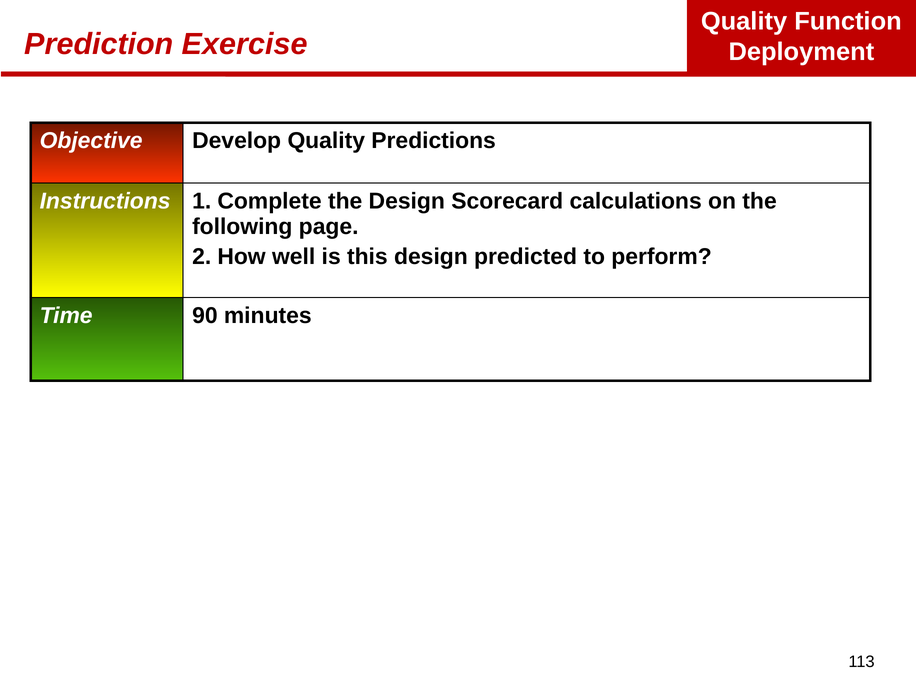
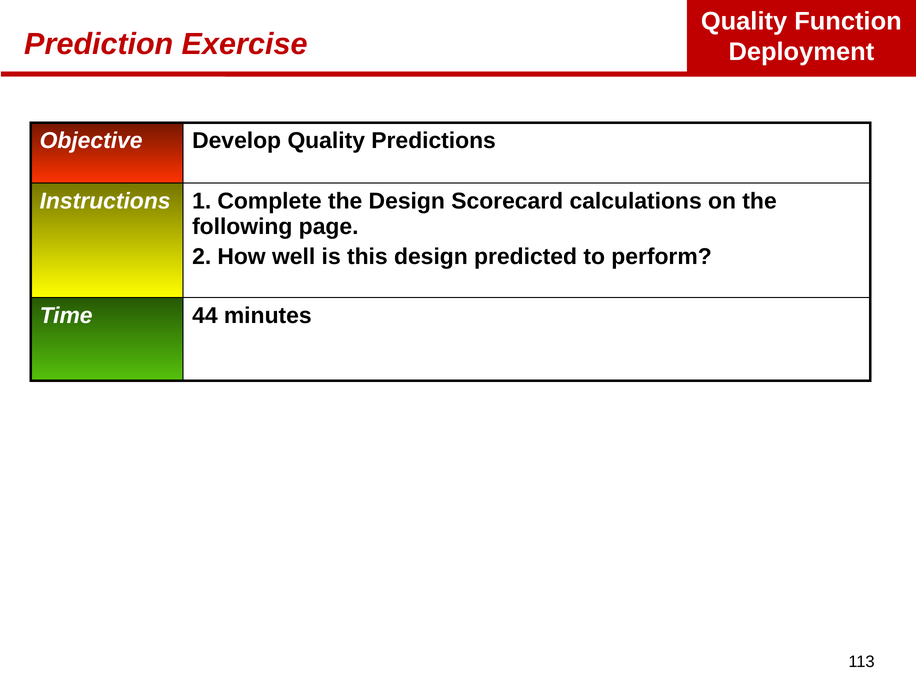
90: 90 -> 44 (205, 315)
